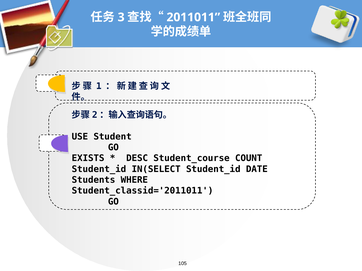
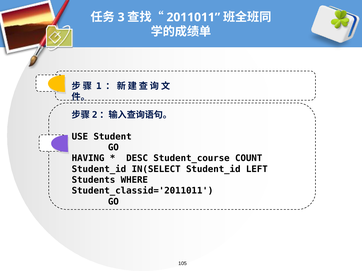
EXISTS: EXISTS -> HAVING (88, 159)
DATE: DATE -> LEFT (257, 169)
